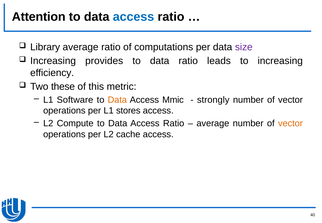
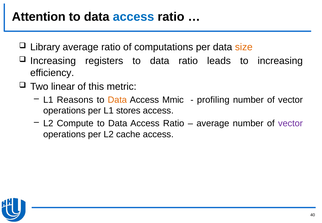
size colour: purple -> orange (244, 47)
provides: provides -> registers (104, 61)
these: these -> linear (63, 87)
Software: Software -> Reasons (75, 100)
strongly: strongly -> profiling (213, 100)
vector colour: orange -> purple (290, 123)
